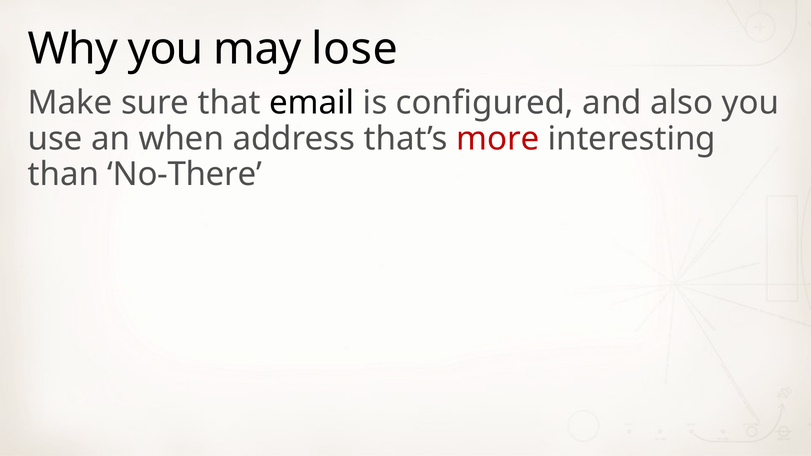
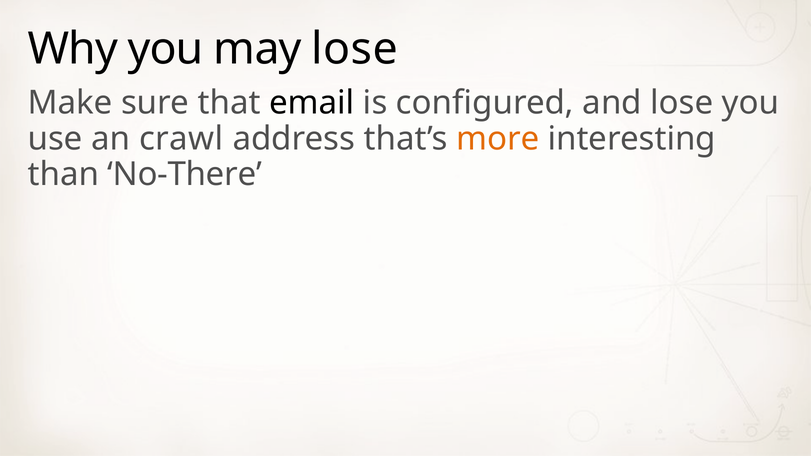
and also: also -> lose (682, 103)
when: when -> crawl (181, 139)
more colour: red -> orange (498, 139)
